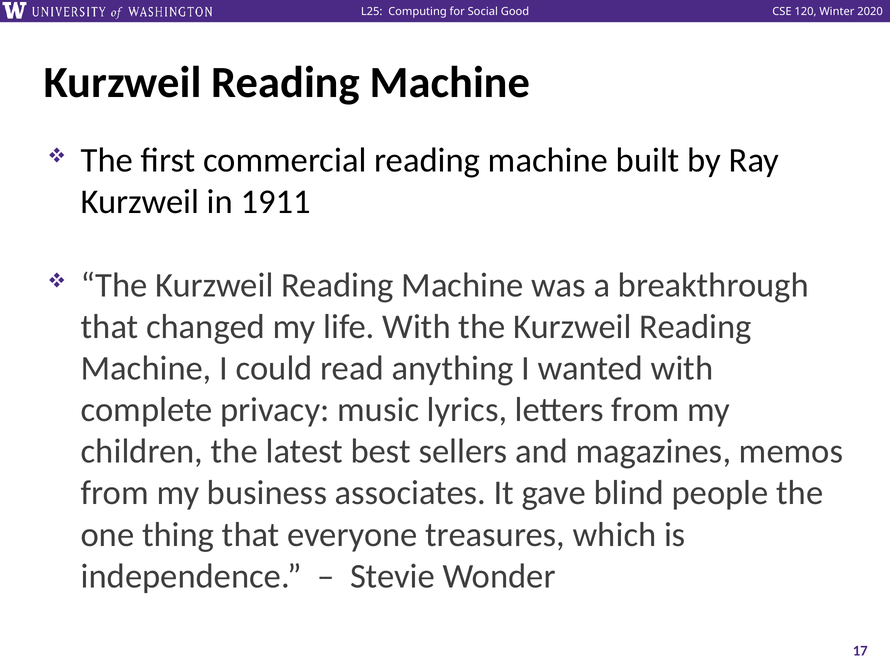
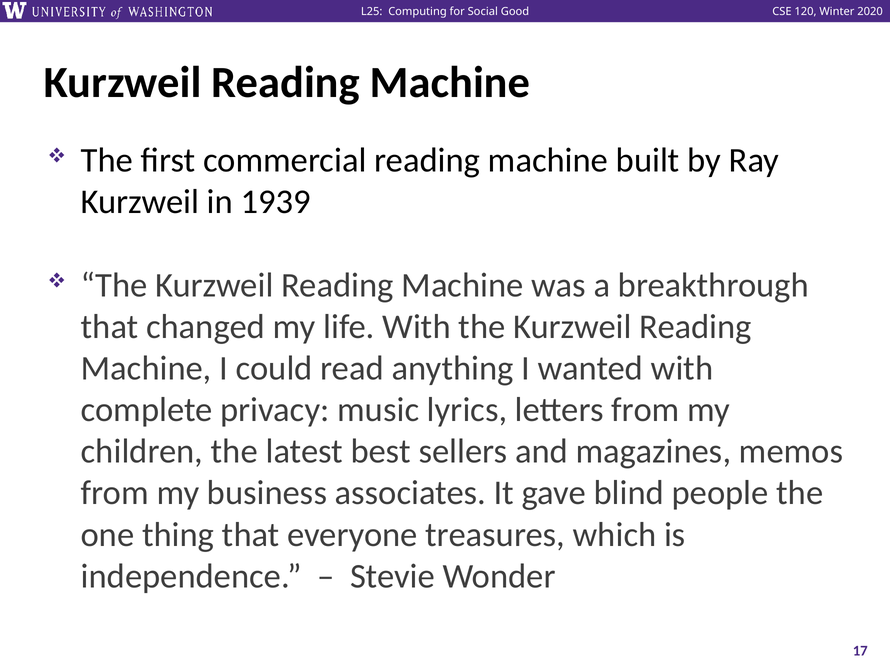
1911: 1911 -> 1939 (276, 202)
